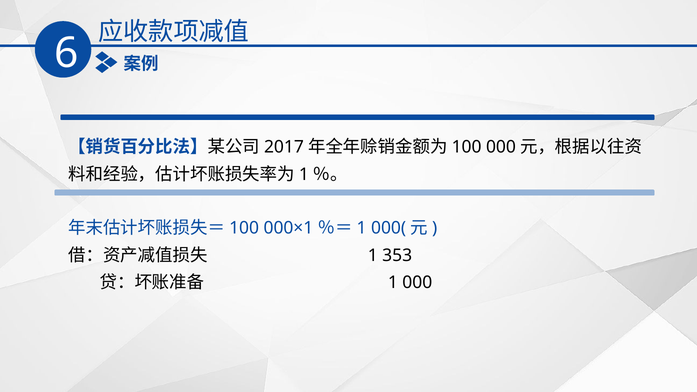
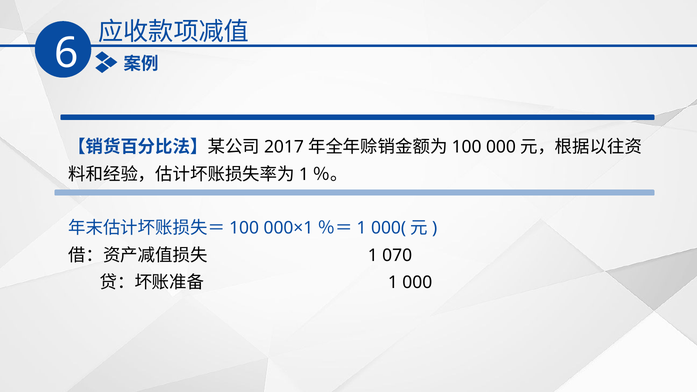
353: 353 -> 070 (397, 255)
